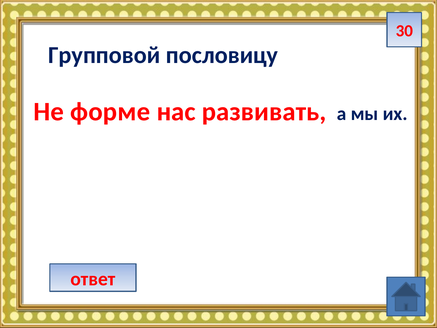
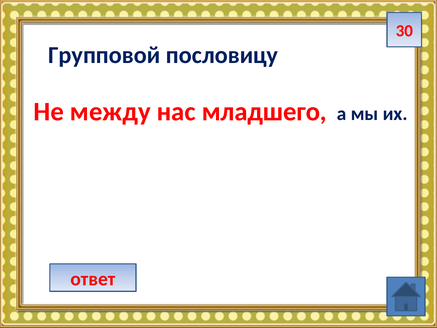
форме: форме -> между (110, 112)
развивать: развивать -> младшего (264, 112)
